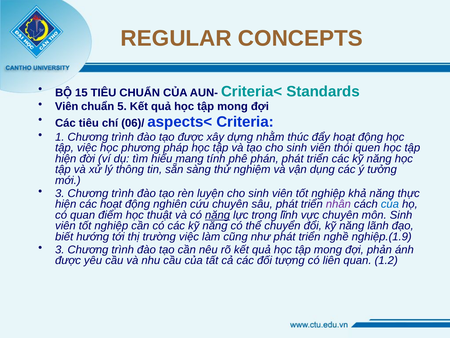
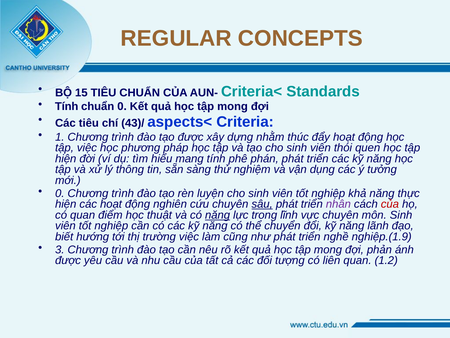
Viên: Viên -> Tính (67, 106)
chuẩn 5: 5 -> 0 (122, 106)
06)/: 06)/ -> 43)/ (133, 123)
3: 3 -> 0 (60, 193)
sâu underline: none -> present (262, 204)
của colour: blue -> red (390, 204)
